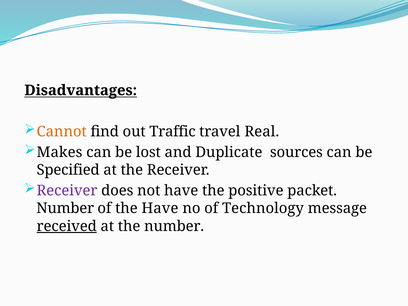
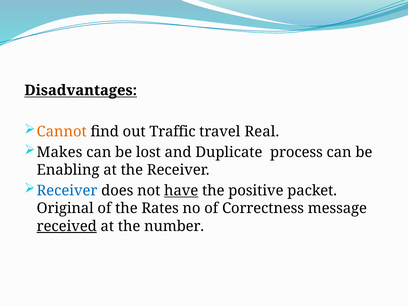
sources: sources -> process (296, 152)
Specified: Specified -> Enabling (68, 170)
Receiver colour: purple -> blue (67, 191)
have underline: none -> present (181, 191)
Number: Number -> Original (65, 208)
the Have: Have -> Rates (160, 208)
Technology: Technology -> Correctness (263, 208)
